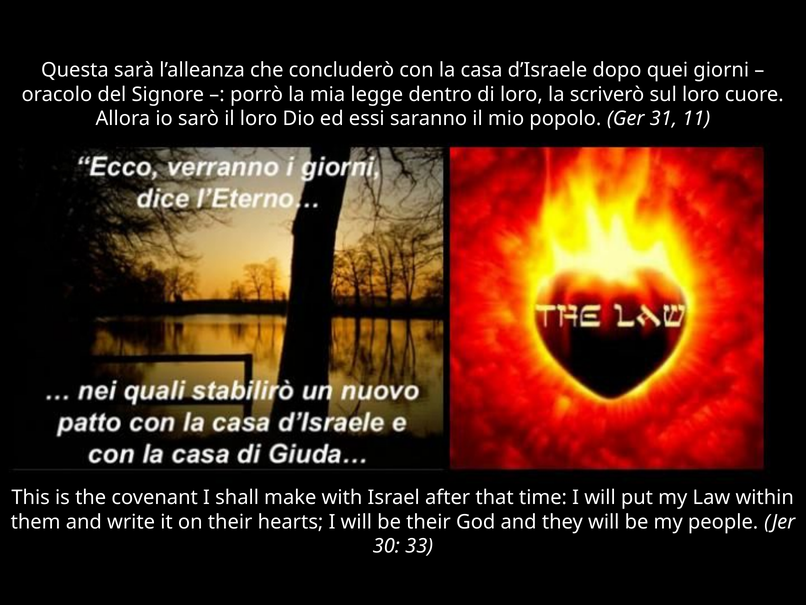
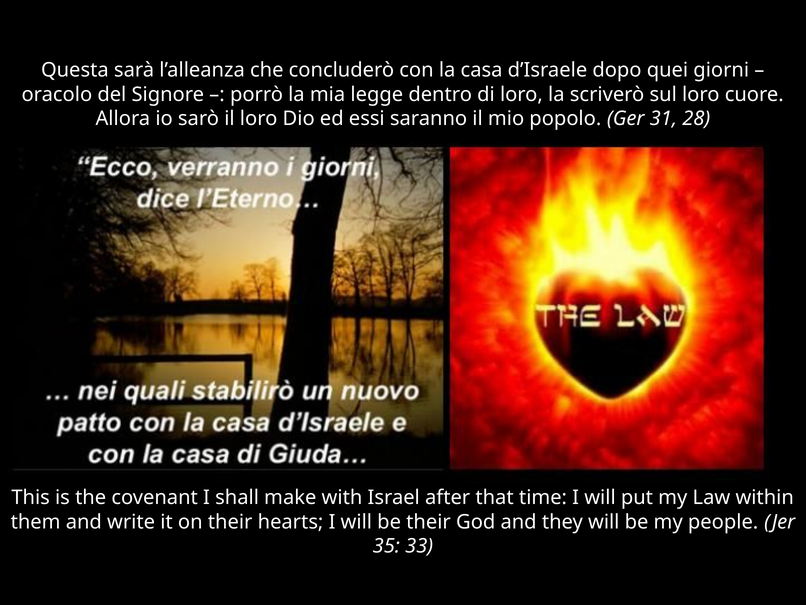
11: 11 -> 28 (696, 119)
30: 30 -> 35 (386, 546)
